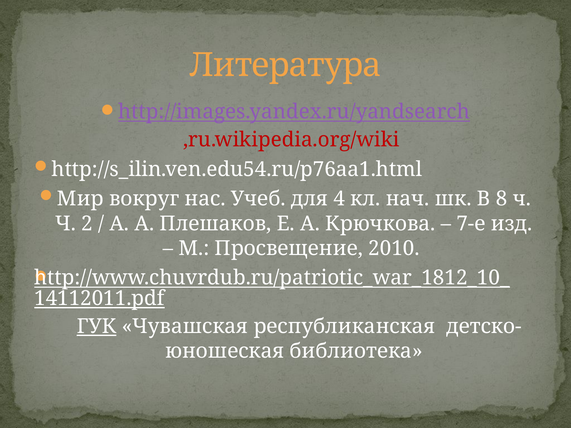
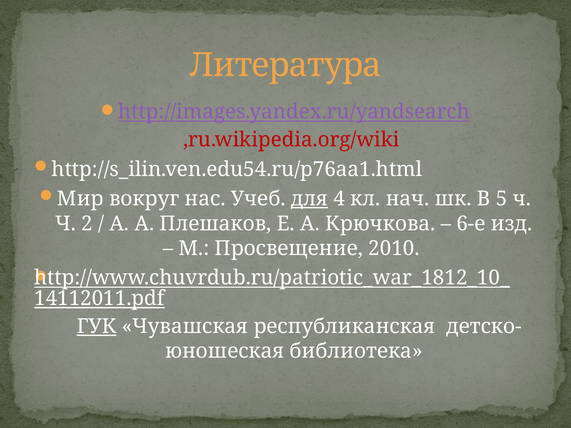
для underline: none -> present (309, 199)
8: 8 -> 5 (502, 199)
7-е: 7-е -> 6-е (471, 224)
